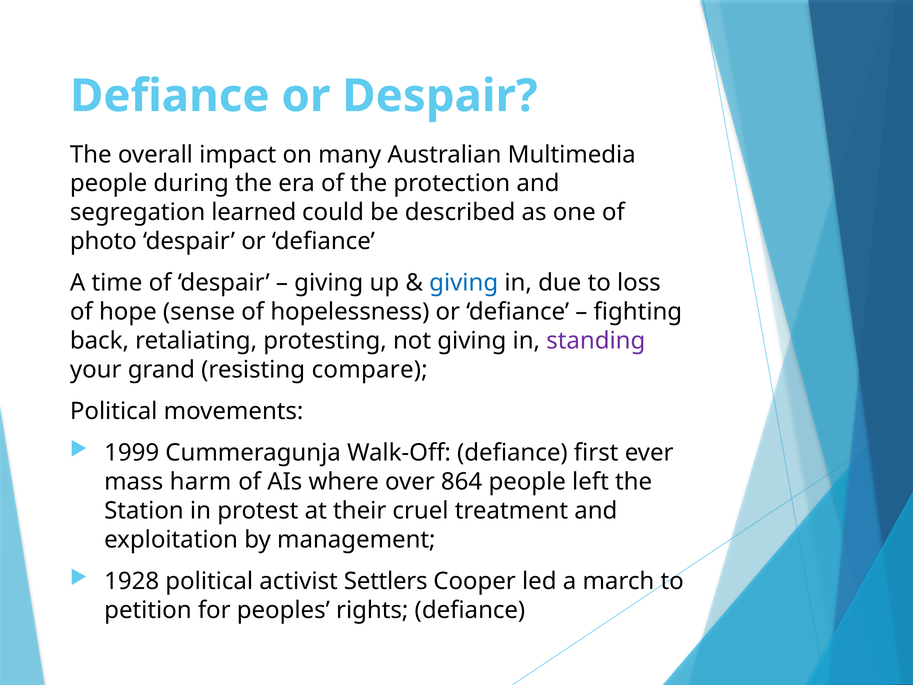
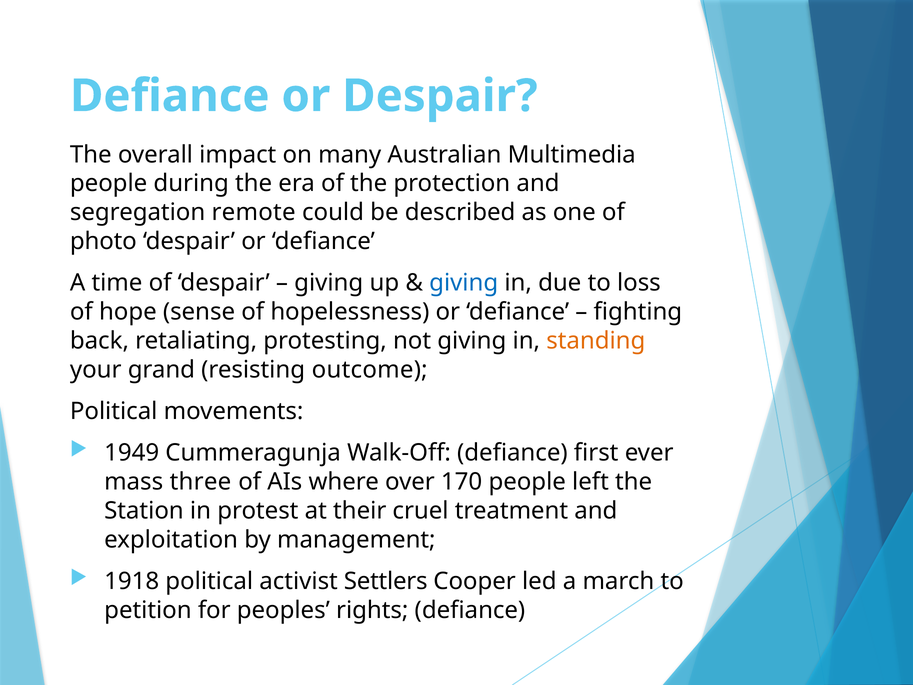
learned: learned -> remote (254, 212)
standing colour: purple -> orange (596, 341)
compare: compare -> outcome (370, 370)
1999: 1999 -> 1949 (132, 453)
harm: harm -> three (200, 482)
864: 864 -> 170 (462, 482)
1928: 1928 -> 1918 (132, 581)
